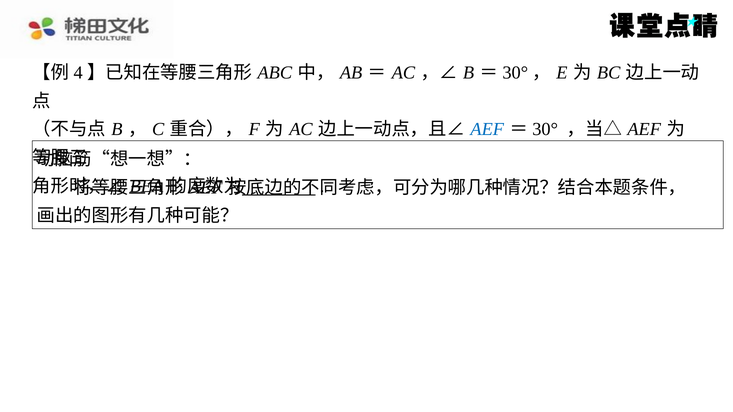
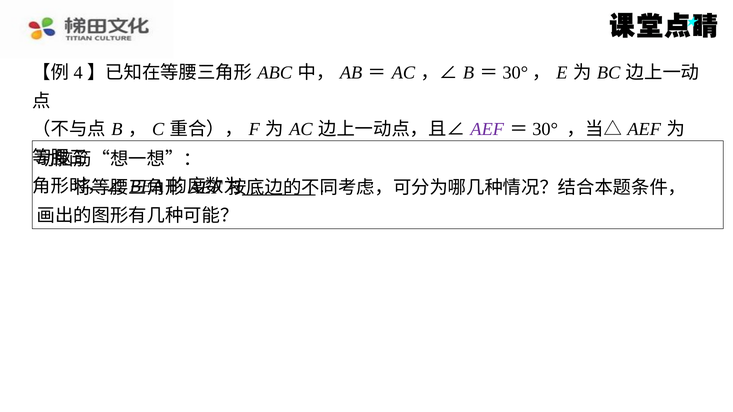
AEF colour: blue -> purple (487, 129)
